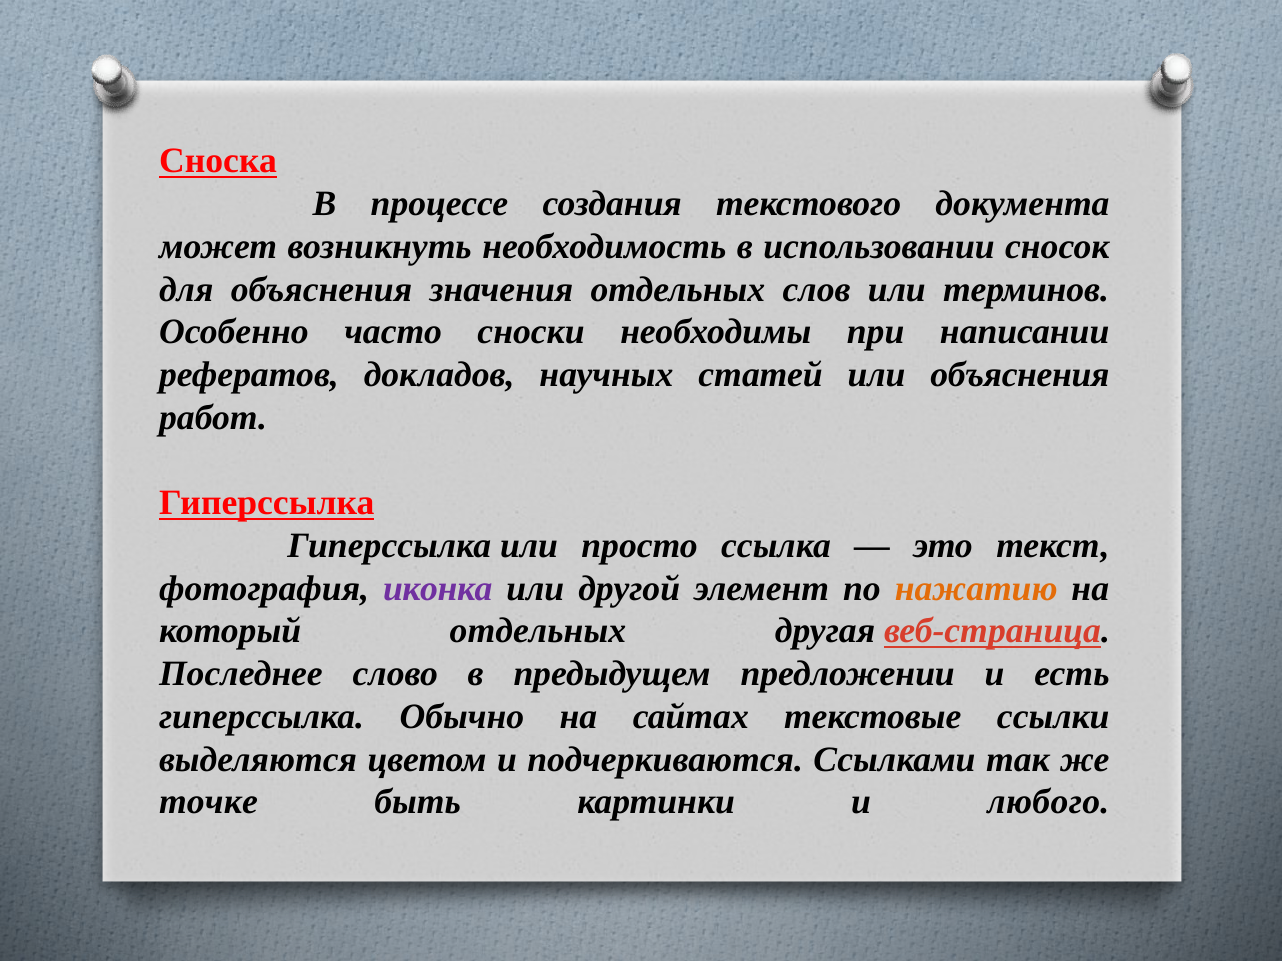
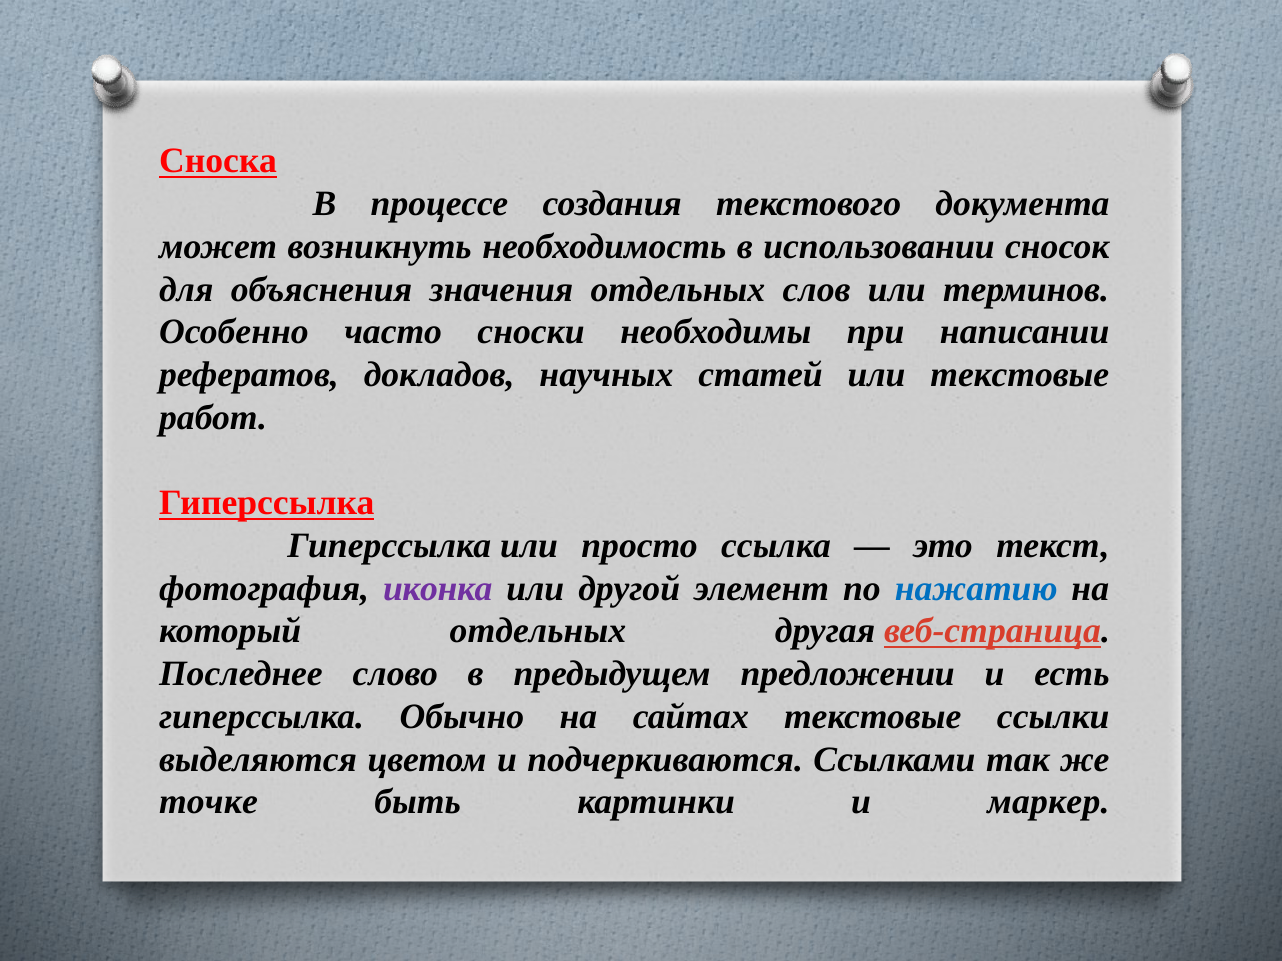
или объяснения: объяснения -> текстовые (1020, 375)
нажатию colour: orange -> blue (976, 589)
любого: любого -> маркер (1048, 803)
